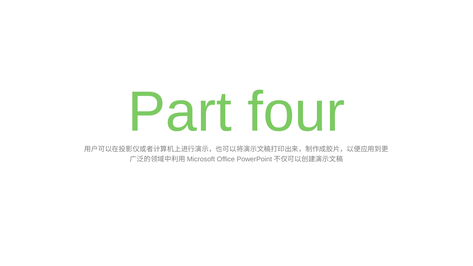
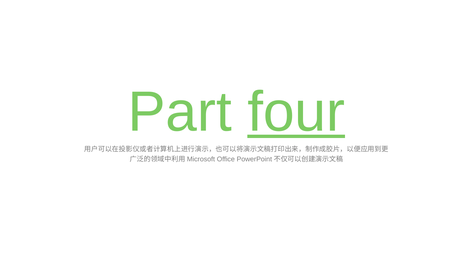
four underline: none -> present (296, 112)
